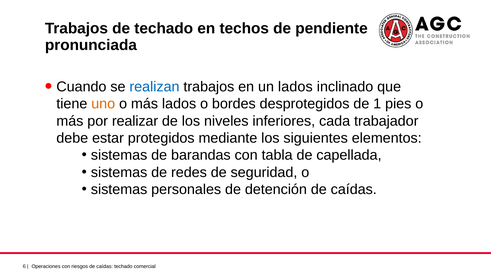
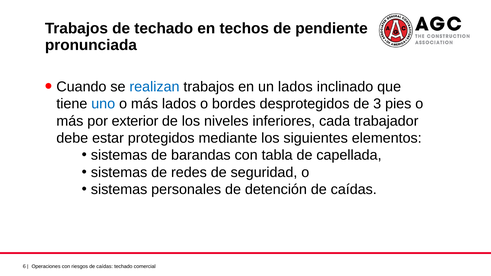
uno colour: orange -> blue (103, 104)
1: 1 -> 3 (377, 104)
realizar: realizar -> exterior (135, 121)
